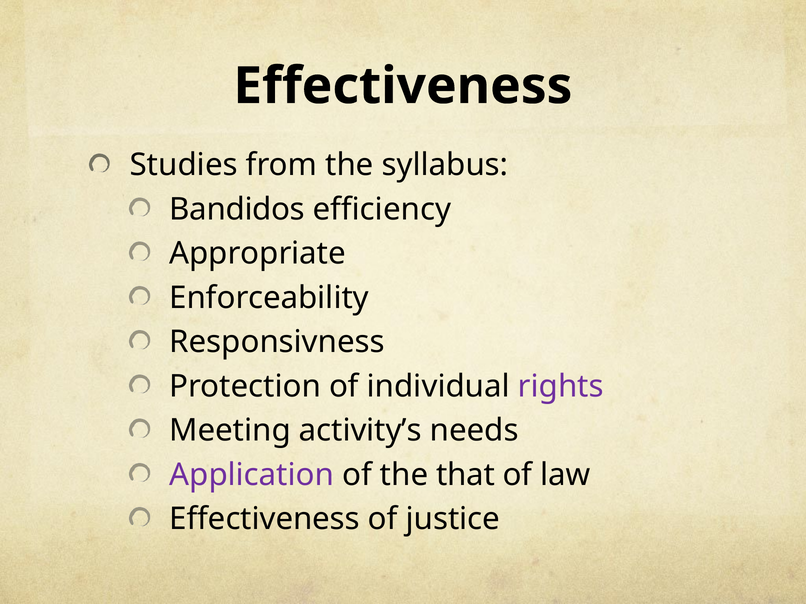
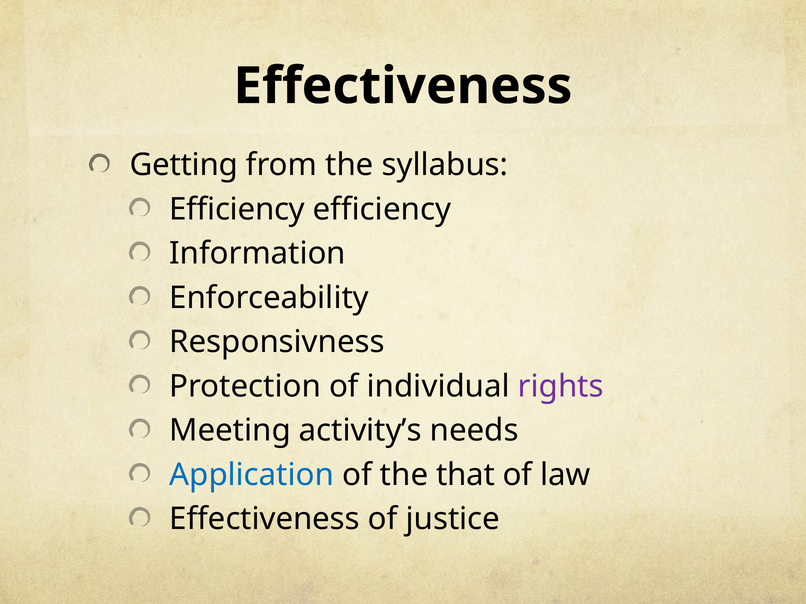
Studies: Studies -> Getting (184, 165)
Bandidos: Bandidos -> Efficiency (237, 209)
Appropriate: Appropriate -> Information (258, 254)
Application colour: purple -> blue (252, 475)
